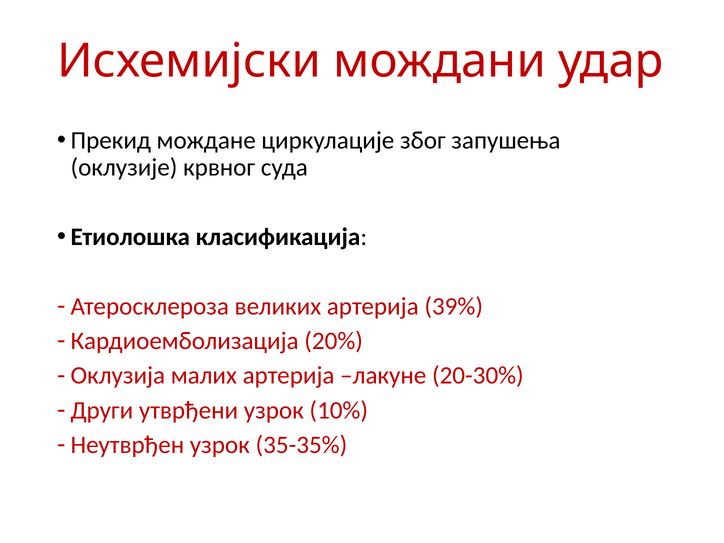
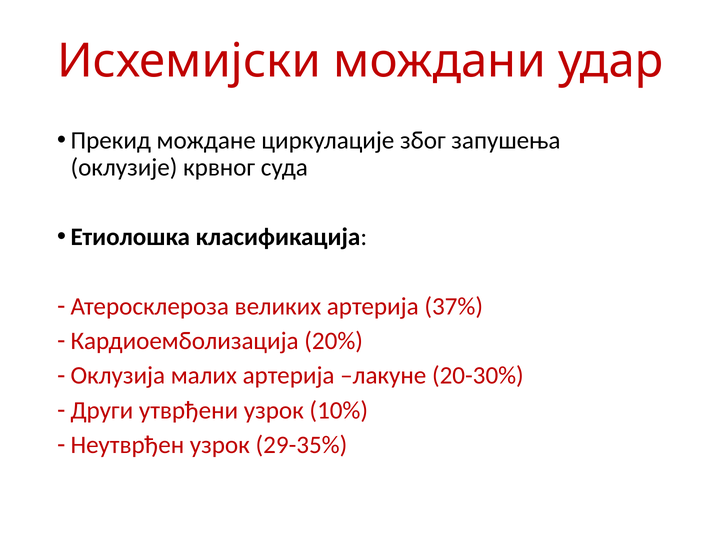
39%: 39% -> 37% (454, 306)
35-35%: 35-35% -> 29-35% (301, 445)
